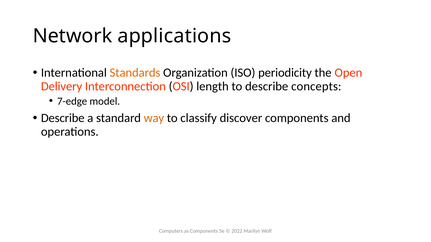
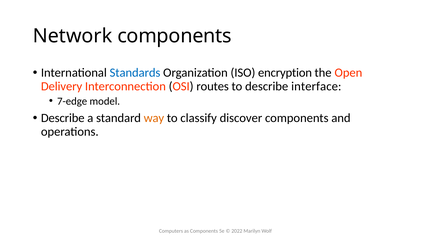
Network applications: applications -> components (175, 36)
Standards colour: orange -> blue (135, 73)
periodicity: periodicity -> encryption (285, 73)
length: length -> routes (213, 86)
concepts: concepts -> interface (316, 86)
